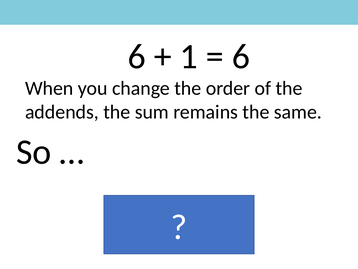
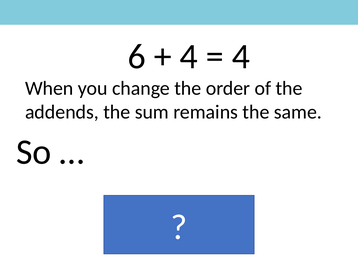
1: 1 -> 4 (189, 57)
6: 6 -> 4 (241, 57)
